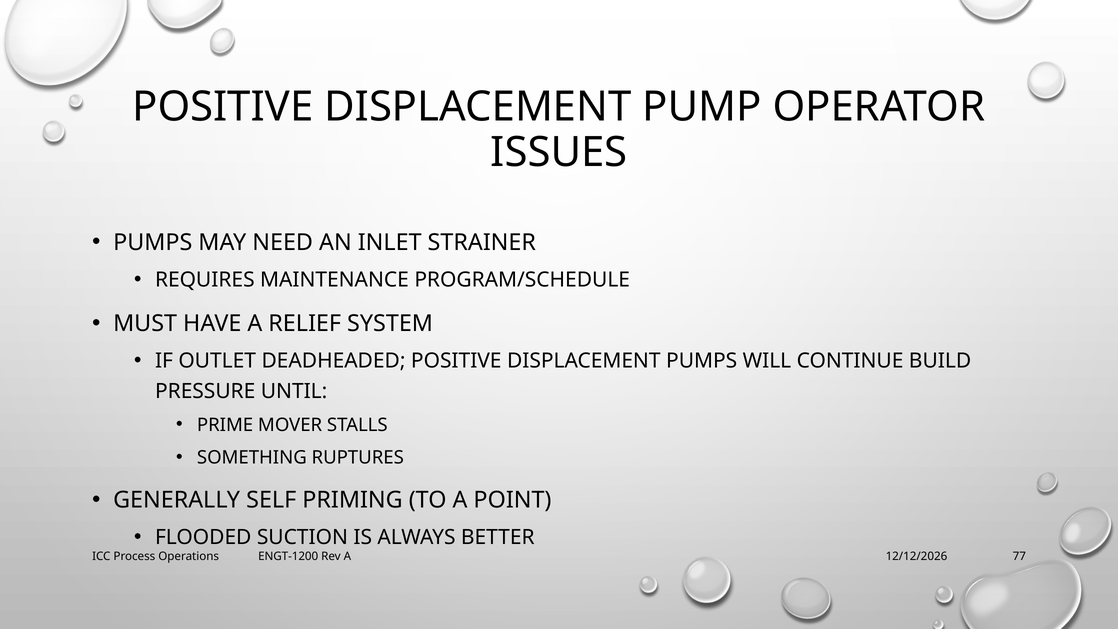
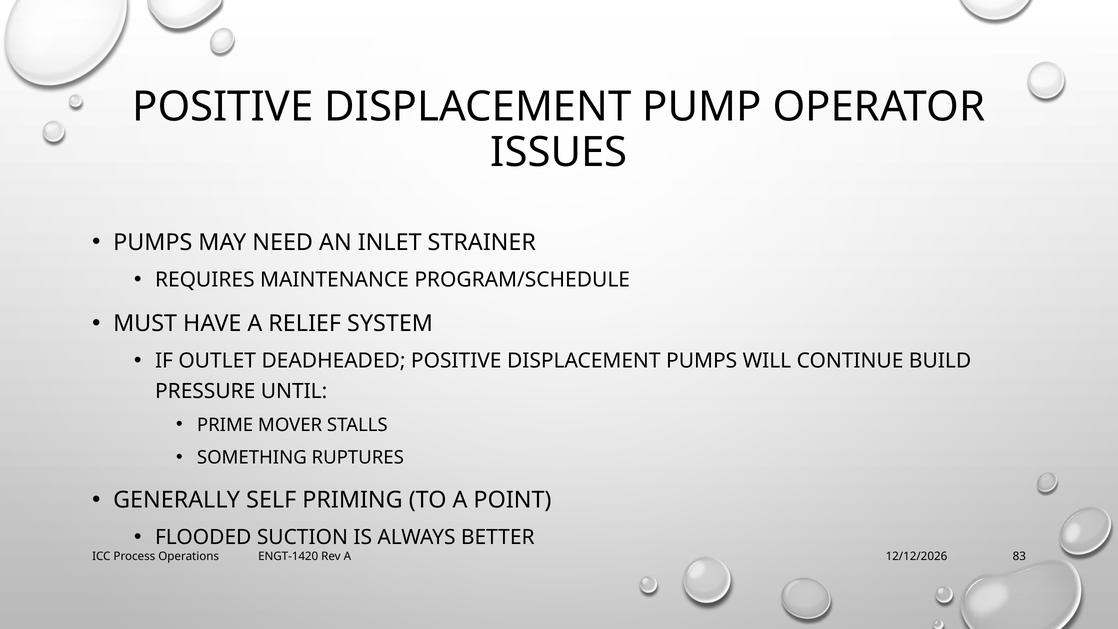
ENGT-1200: ENGT-1200 -> ENGT-1420 (288, 556)
77: 77 -> 83 (1019, 556)
